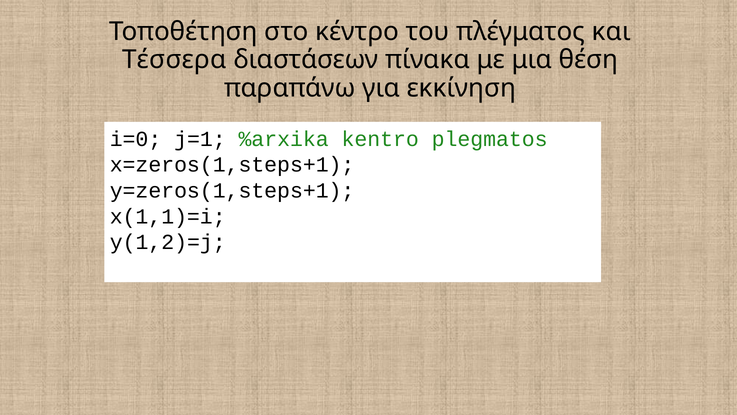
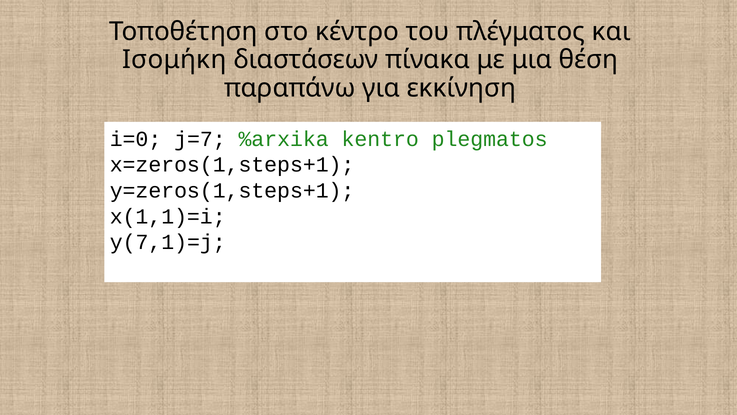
Τέσσερα: Τέσσερα -> Ισομήκη (174, 60)
j=1: j=1 -> j=7 (200, 139)
y(1,2)=j: y(1,2)=j -> y(7,1)=j (168, 242)
